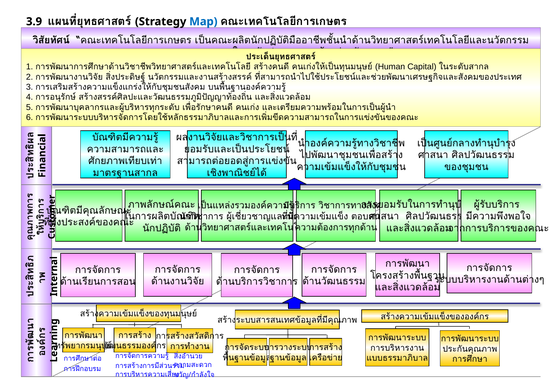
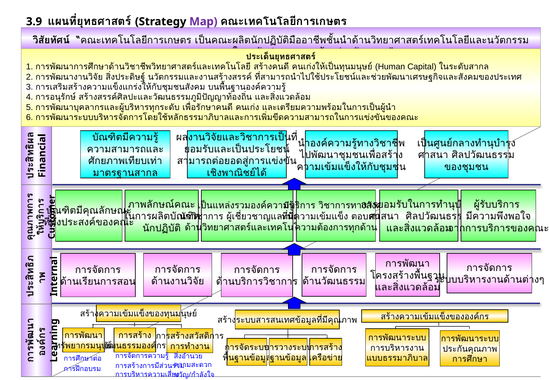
Map colour: blue -> purple (203, 22)
